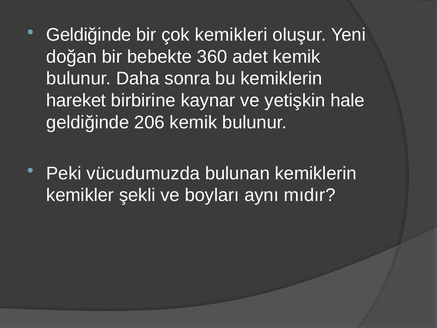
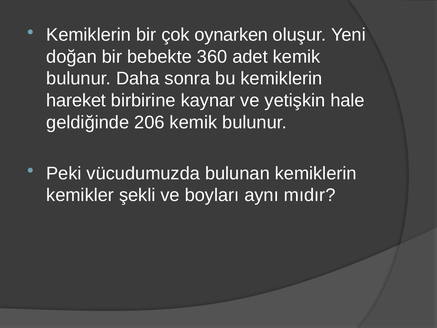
Geldiğinde: Geldiğinde -> Kemiklerin (89, 35)
kemikleri: kemikleri -> oynarken (231, 35)
